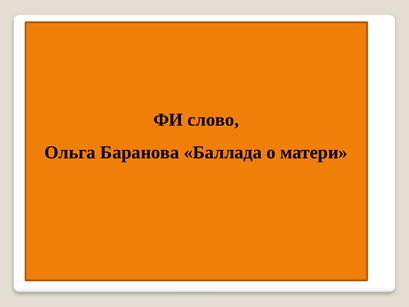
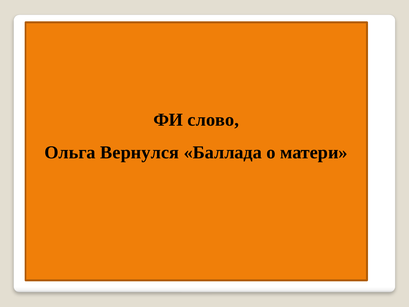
Баранова: Баранова -> Вернулся (140, 152)
